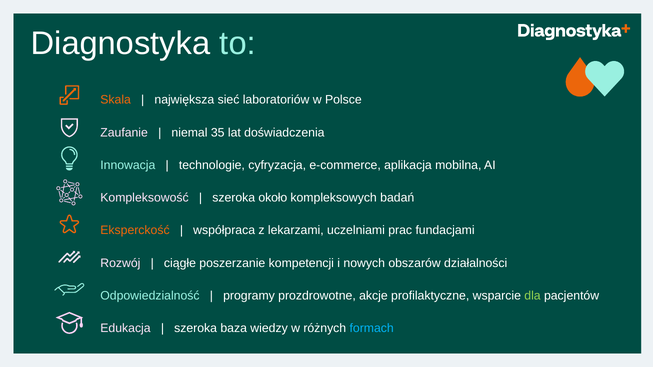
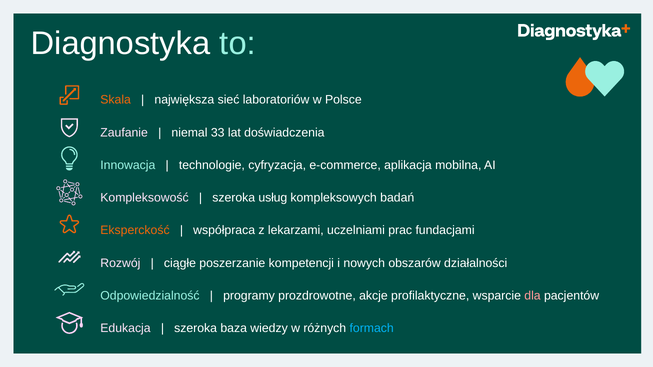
35: 35 -> 33 (218, 133)
około: około -> usług (273, 198)
dla colour: light green -> pink (532, 296)
